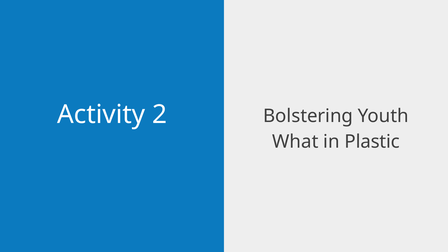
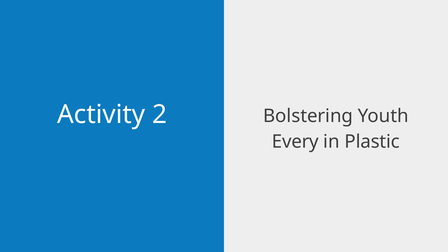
What: What -> Every (295, 142)
